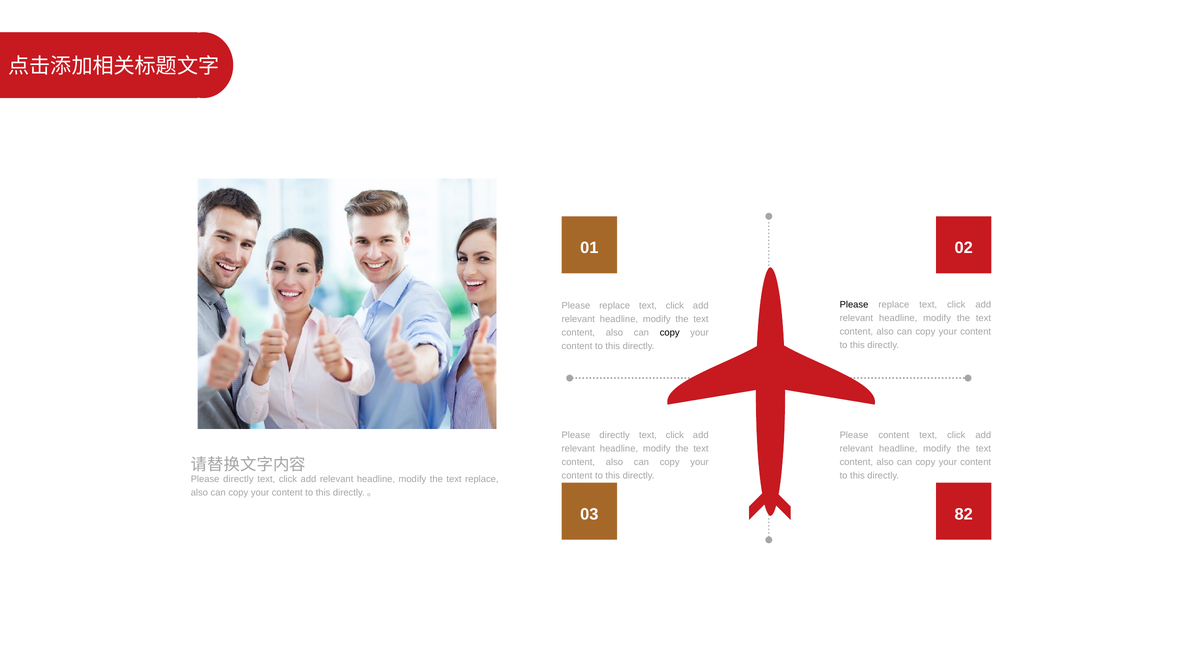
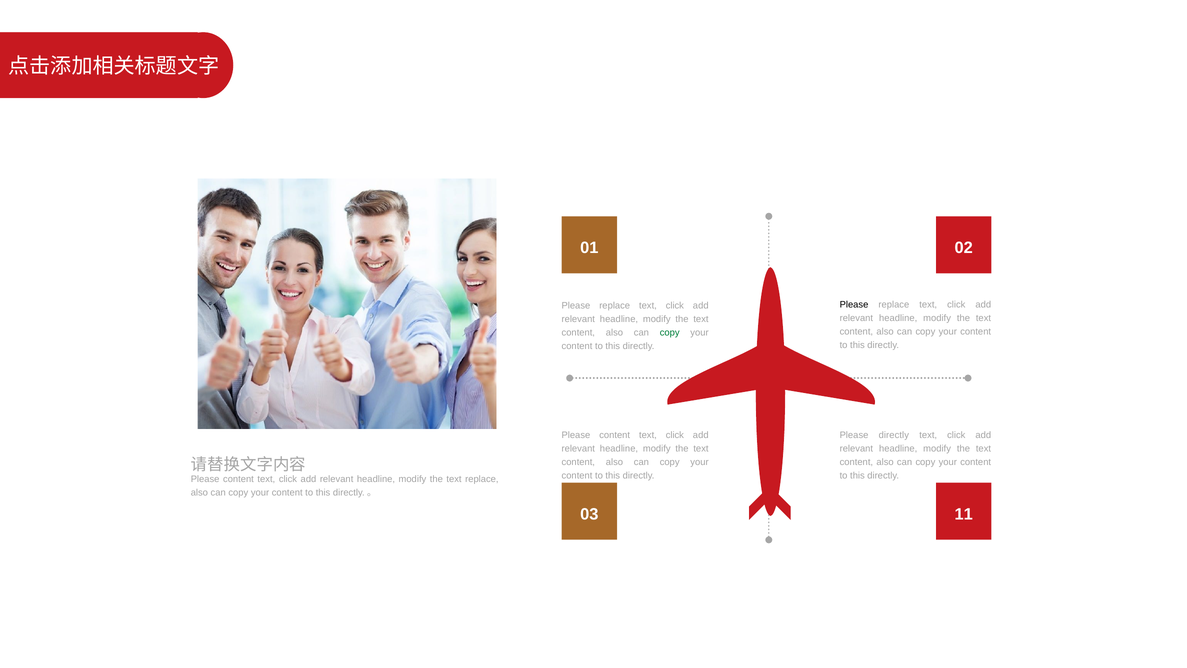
copy colour: black -> green (670, 332)
directly: directly -> content (615, 435)
Please content: content -> directly (894, 435)
directly: directly -> content (238, 479)
82: 82 -> 11 (964, 514)
